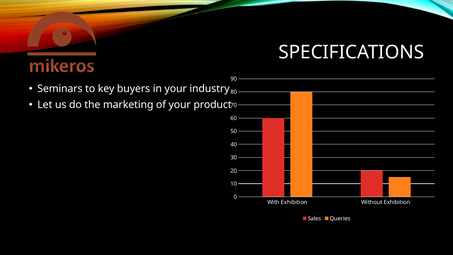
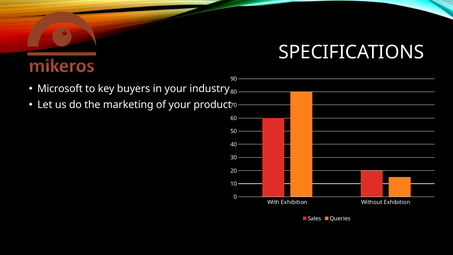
Seminars: Seminars -> Microsoft (60, 89)
